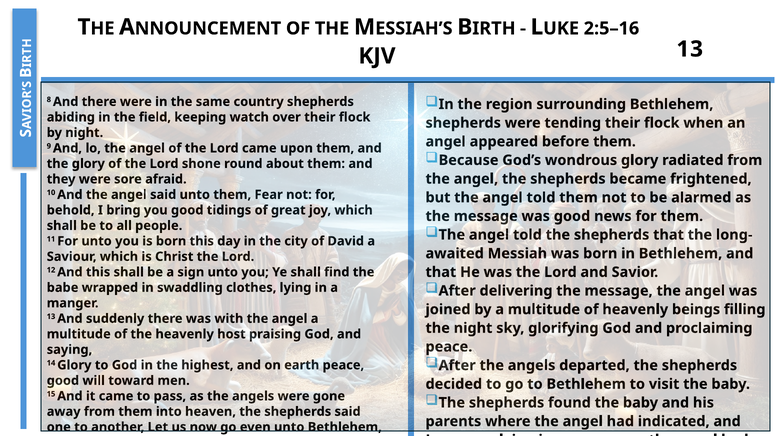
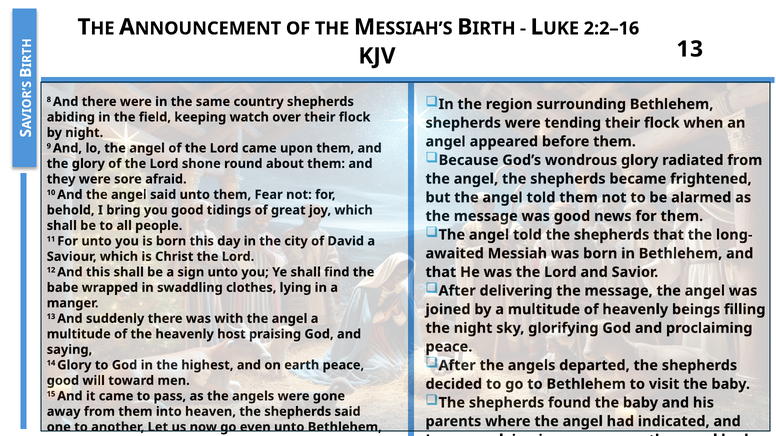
2:5–16: 2:5–16 -> 2:2–16 (611, 28)
